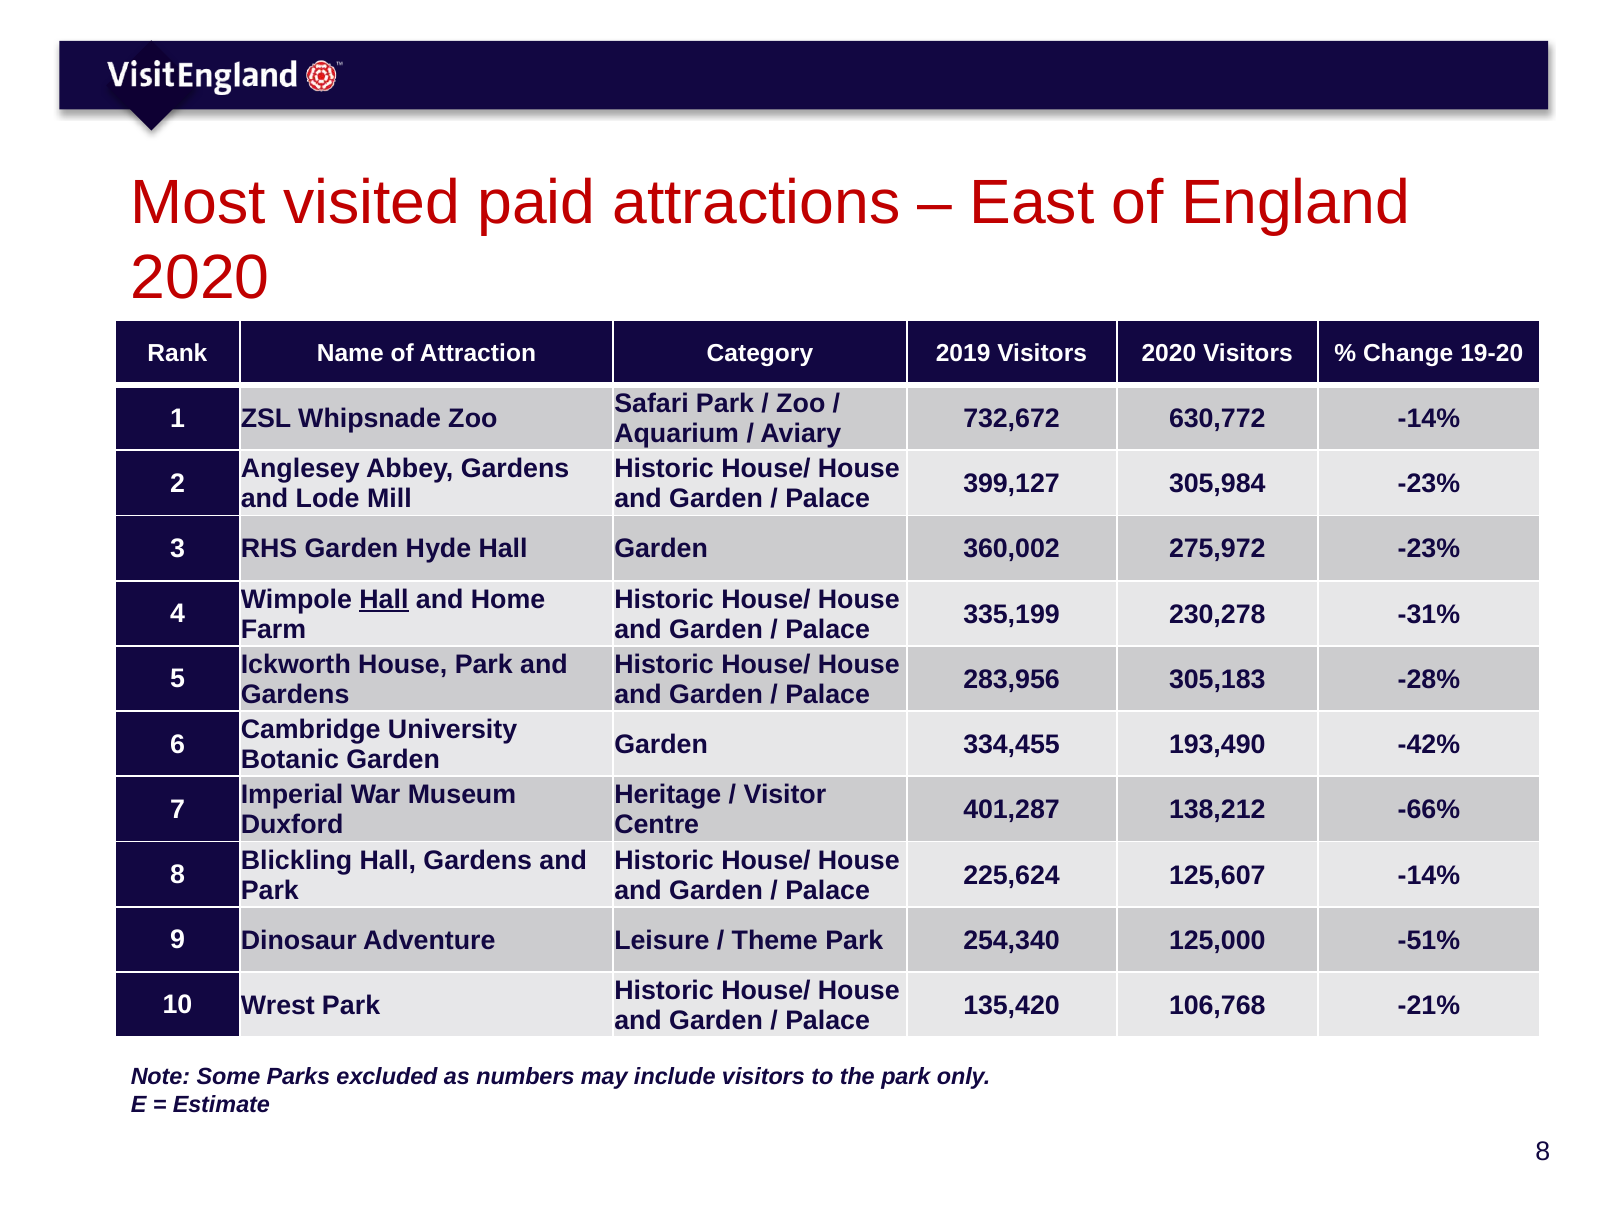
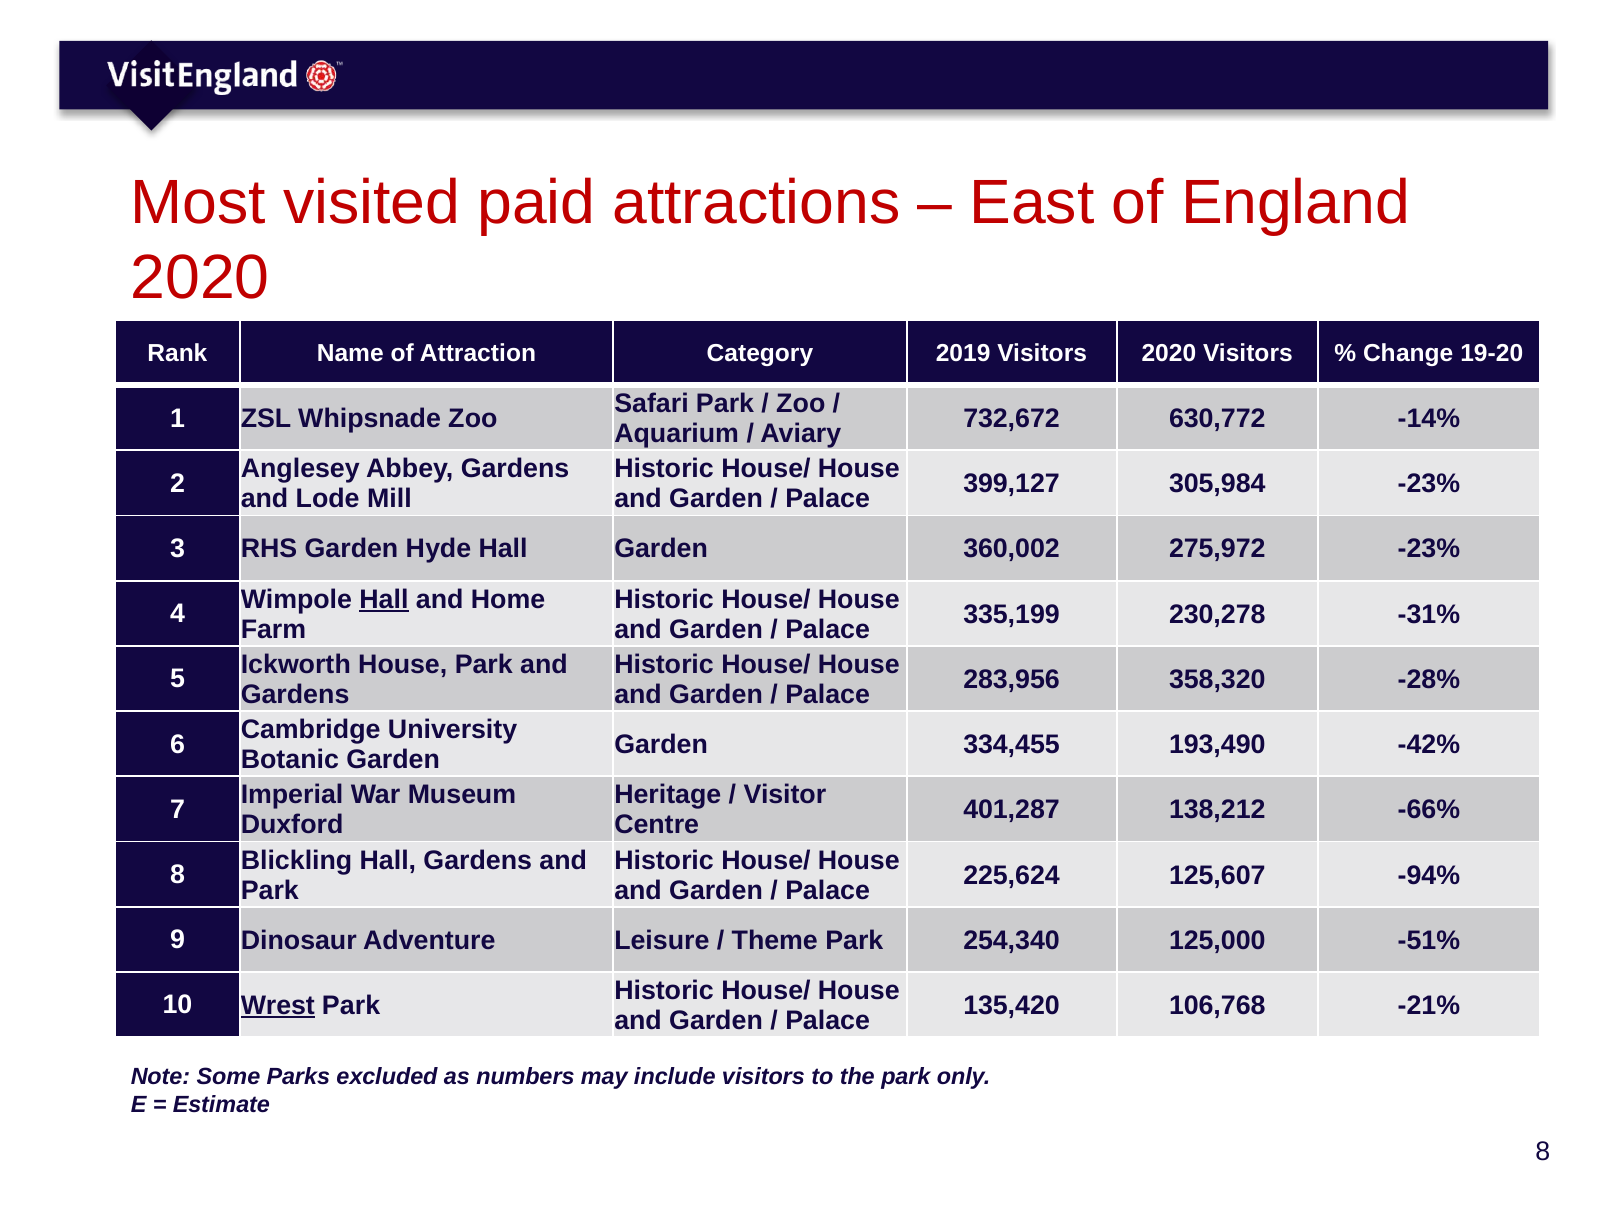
305,183: 305,183 -> 358,320 (1217, 680)
125,607 -14%: -14% -> -94% (1429, 875)
Wrest underline: none -> present (278, 1006)
